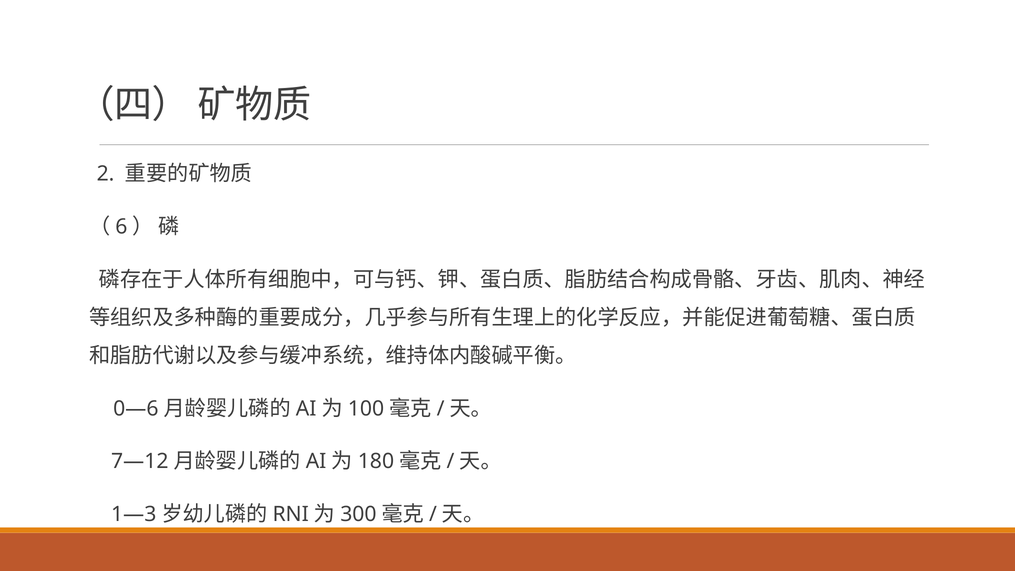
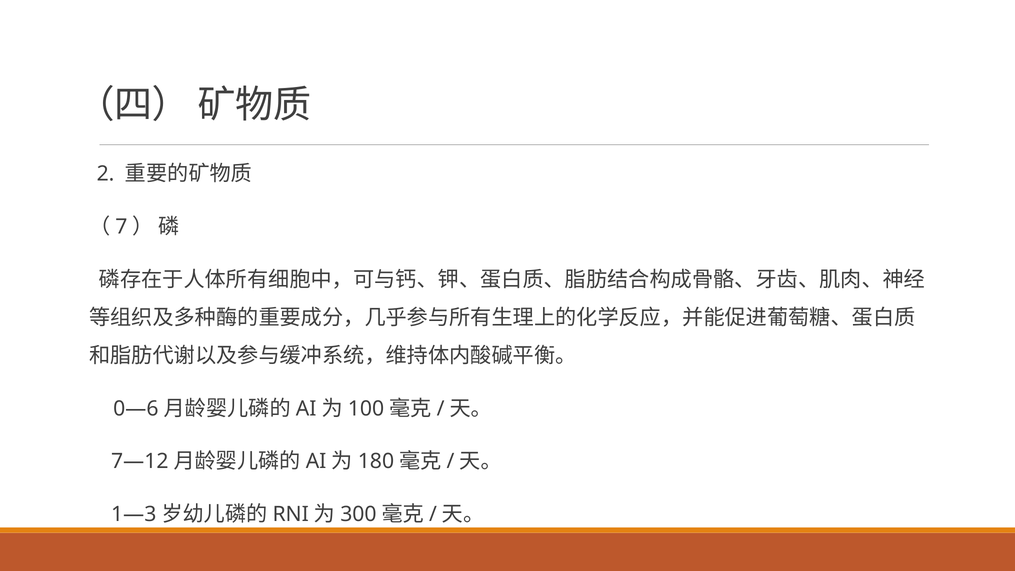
6: 6 -> 7 (121, 227)
